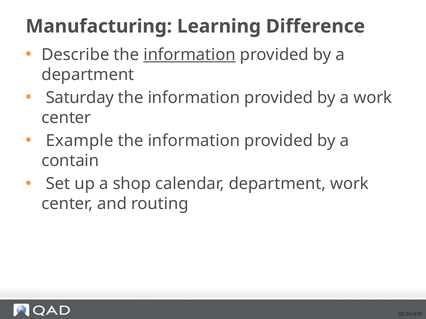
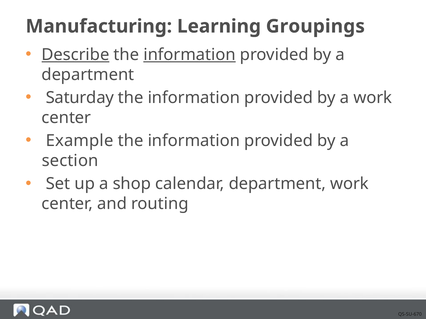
Difference: Difference -> Groupings (315, 26)
Describe underline: none -> present (75, 55)
contain: contain -> section (70, 161)
